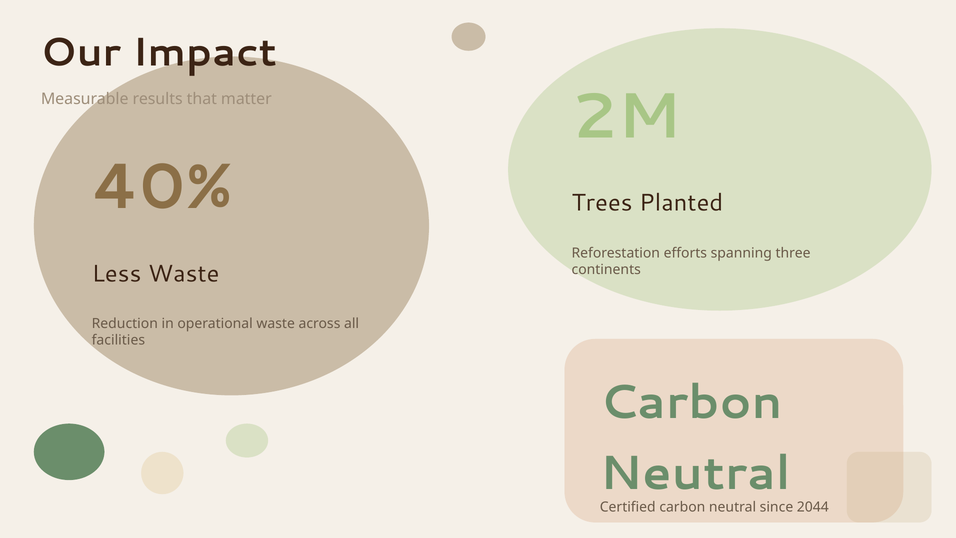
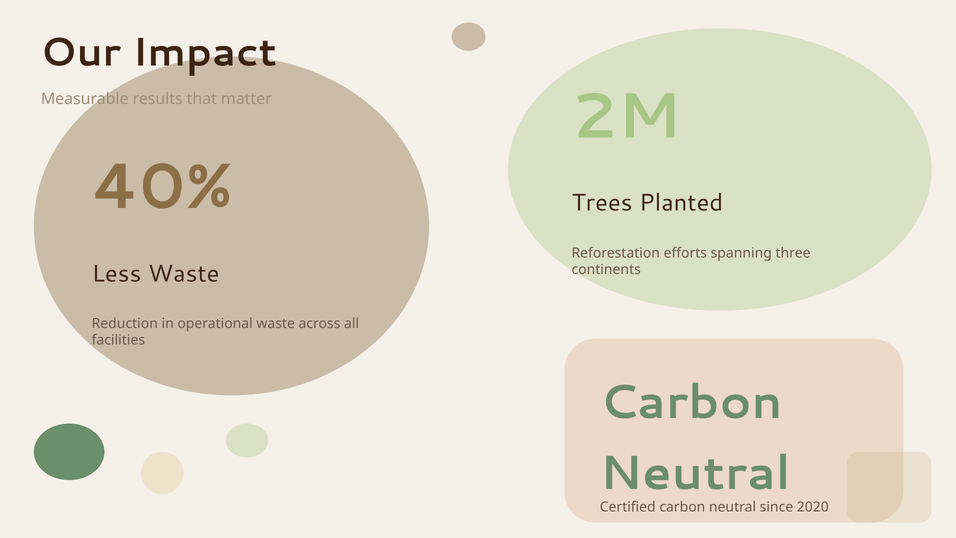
2044: 2044 -> 2020 (813, 507)
